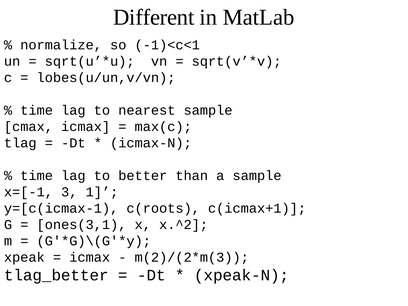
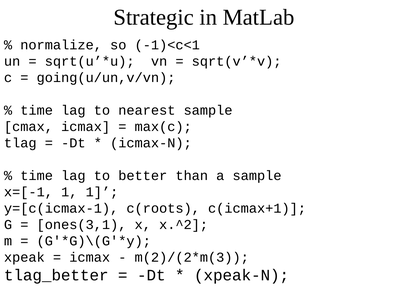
Different: Different -> Strategic (154, 17)
lobes(u/un,v/vn: lobes(u/un,v/vn -> going(u/un,v/vn (106, 78)
x=[-1 3: 3 -> 1 (69, 192)
